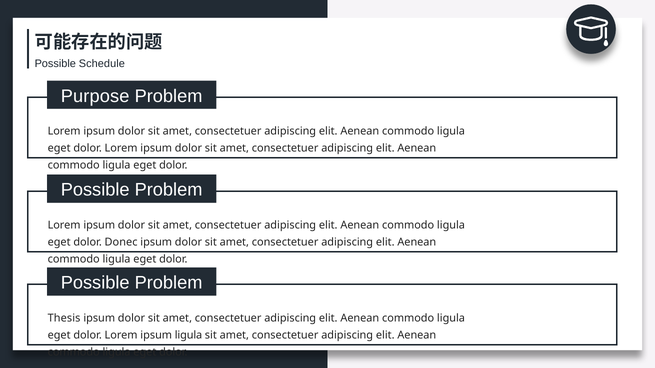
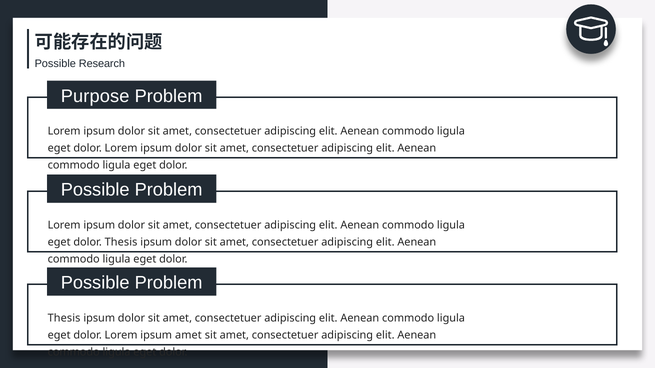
Schedule: Schedule -> Research (102, 64)
dolor Donec: Donec -> Thesis (121, 242)
ipsum ligula: ligula -> amet (188, 336)
